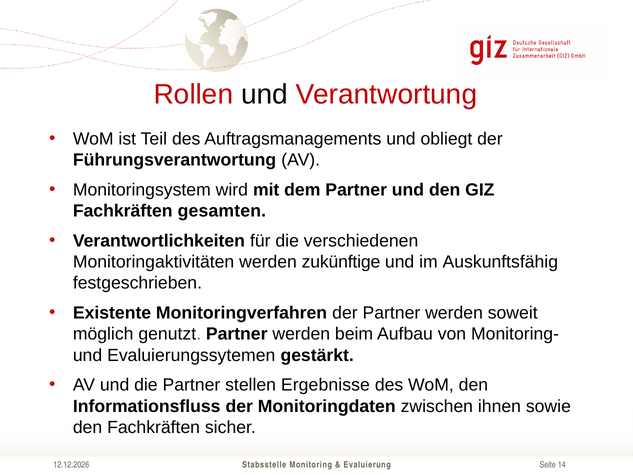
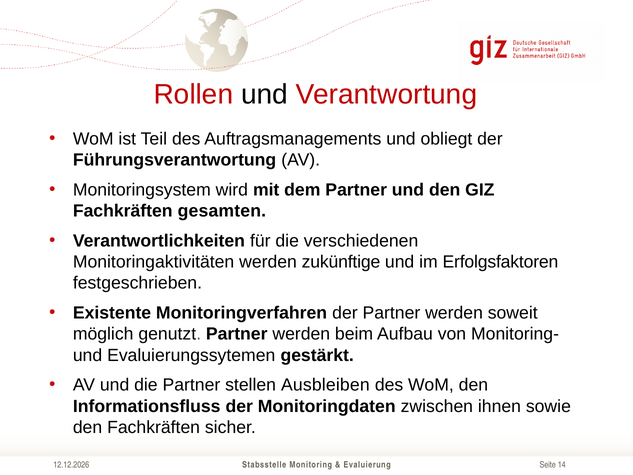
Auskunftsfähig: Auskunftsfähig -> Erfolgsfaktoren (500, 262)
Ergebnisse: Ergebnisse -> Ausbleiben (325, 385)
